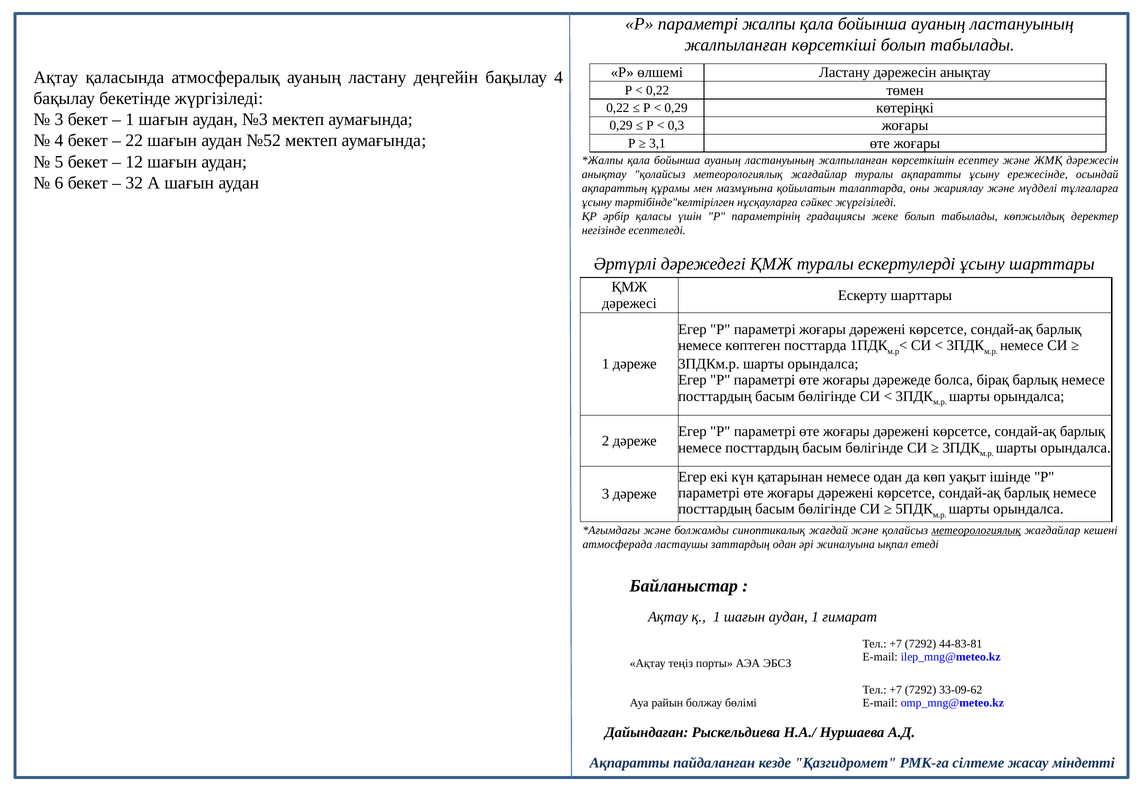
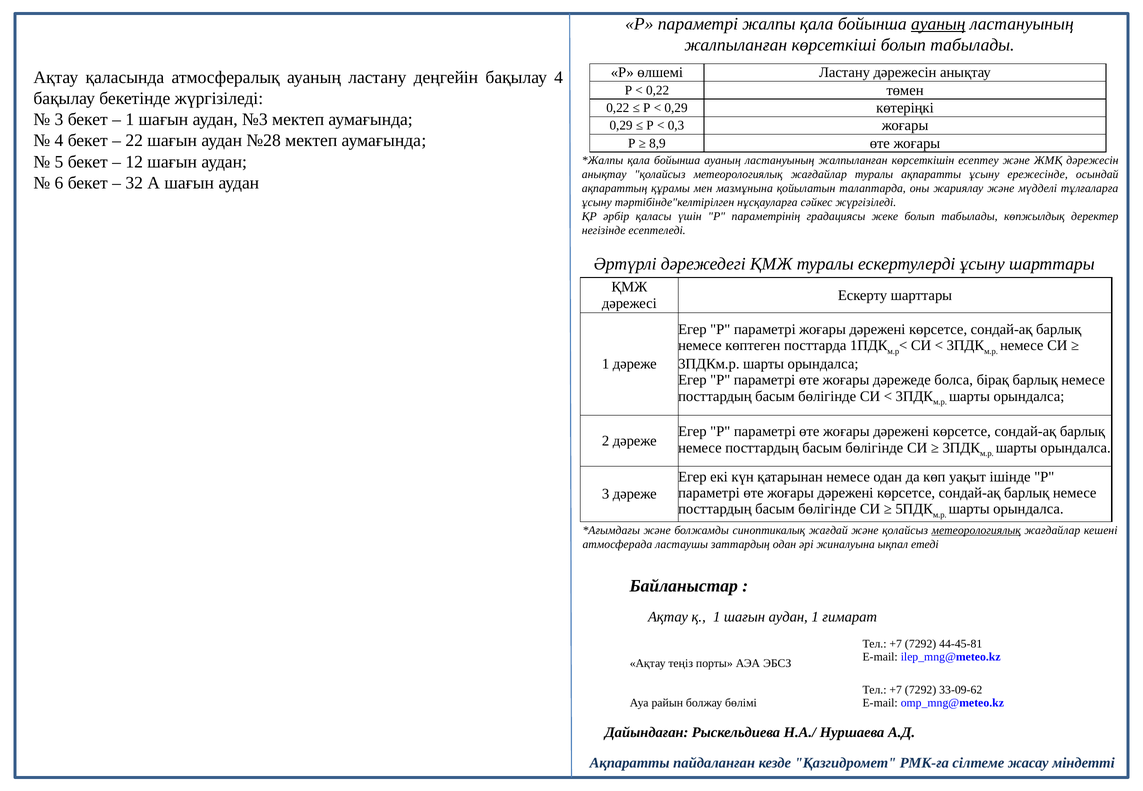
ауаның underline: none -> present (938, 24)
№52: №52 -> №28 (264, 141)
3,1: 3,1 -> 8,9 (657, 143)
44-83-81: 44-83-81 -> 44-45-81 (961, 644)
